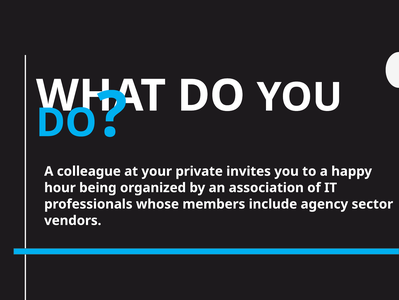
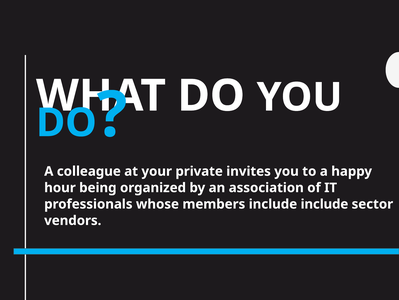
include agency: agency -> include (324, 204)
